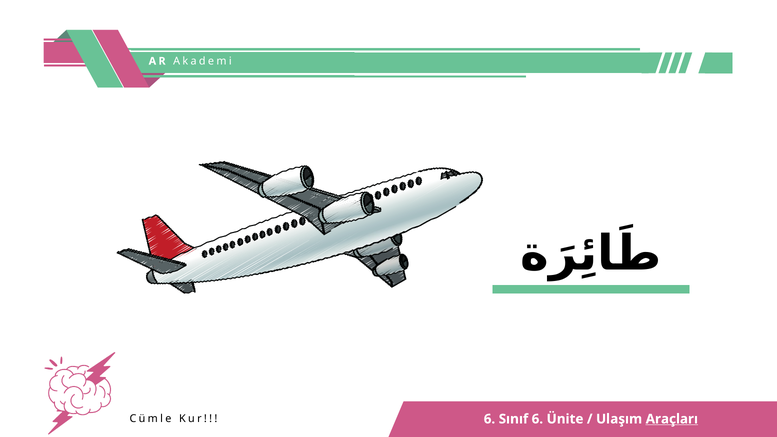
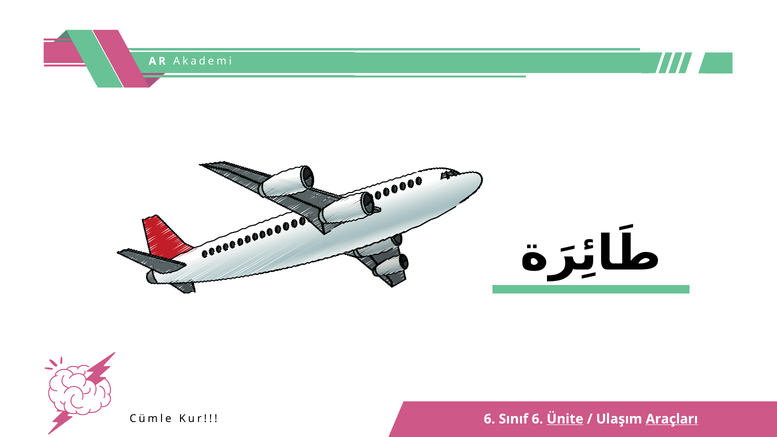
Ünite underline: none -> present (565, 419)
